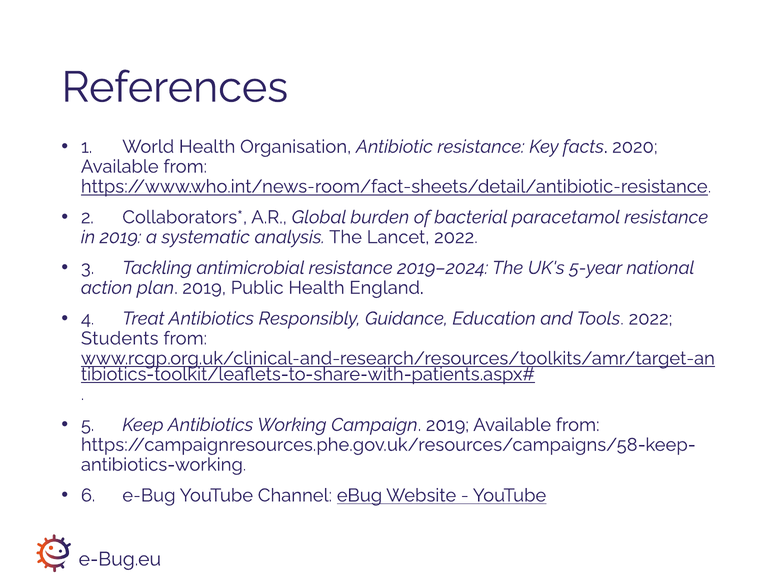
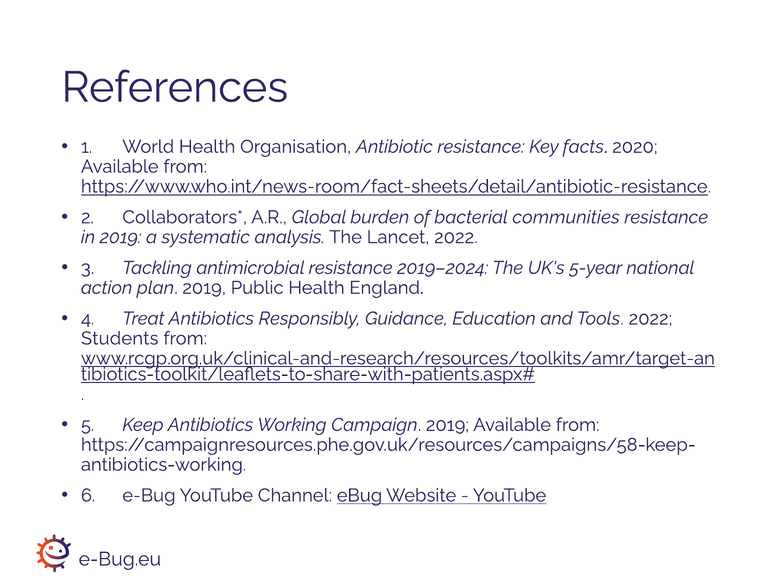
paracetamol: paracetamol -> communities (566, 217)
